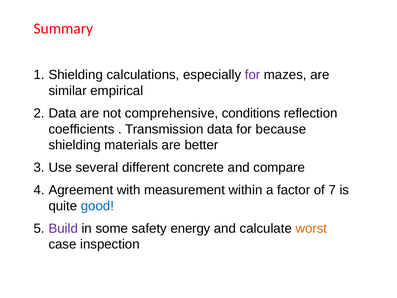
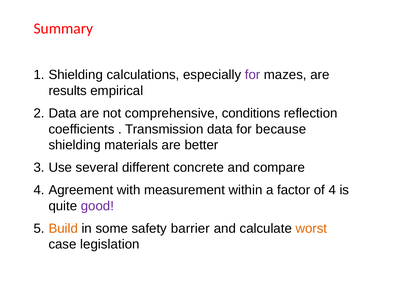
similar: similar -> results (68, 91)
of 7: 7 -> 4 (332, 190)
good colour: blue -> purple (97, 206)
Build colour: purple -> orange (63, 228)
energy: energy -> barrier (190, 228)
inspection: inspection -> legislation (110, 244)
